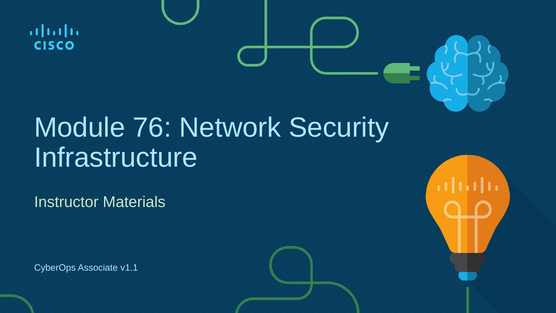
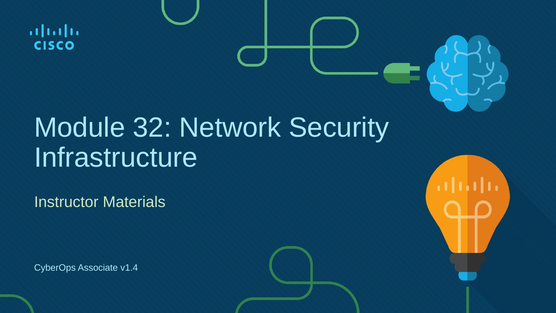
76: 76 -> 32 (152, 127)
v1.1: v1.1 -> v1.4 (129, 268)
